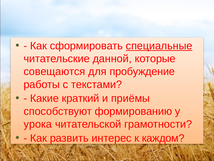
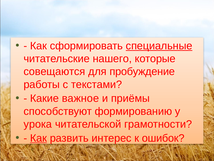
данной: данной -> нашего (112, 59)
краткий: краткий -> важное (80, 98)
Как underline: none -> present (38, 138)
каждом: каждом -> ошибок (163, 138)
